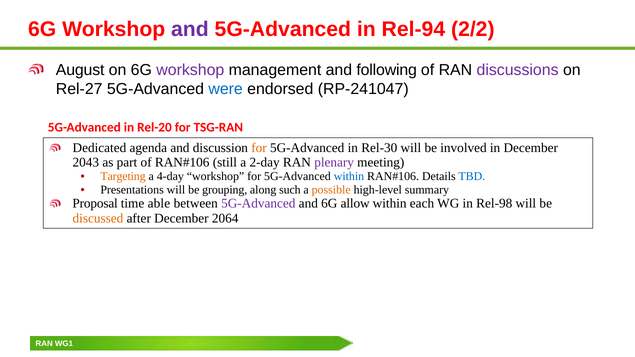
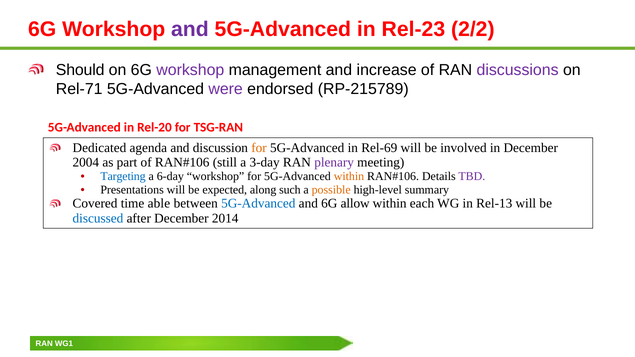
Rel-94: Rel-94 -> Rel-23 (413, 29)
August: August -> Should (80, 70)
following: following -> increase (387, 70)
Rel-27: Rel-27 -> Rel-71 (79, 89)
were colour: blue -> purple (226, 89)
RP-241047: RP-241047 -> RP-215789 (363, 89)
Rel-30: Rel-30 -> Rel-69 (379, 148)
2043: 2043 -> 2004 (86, 163)
2-day: 2-day -> 3-day (265, 163)
Targeting colour: orange -> blue (123, 177)
4-day: 4-day -> 6-day (170, 177)
within colour: blue -> orange (349, 177)
TBD colour: blue -> purple (472, 177)
grouping: grouping -> expected (225, 190)
Proposal: Proposal -> Covered (95, 204)
5G-Advanced colour: purple -> blue (258, 204)
Rel-98: Rel-98 -> Rel-13 (494, 204)
discussed colour: orange -> blue (98, 218)
2064: 2064 -> 2014 (225, 218)
